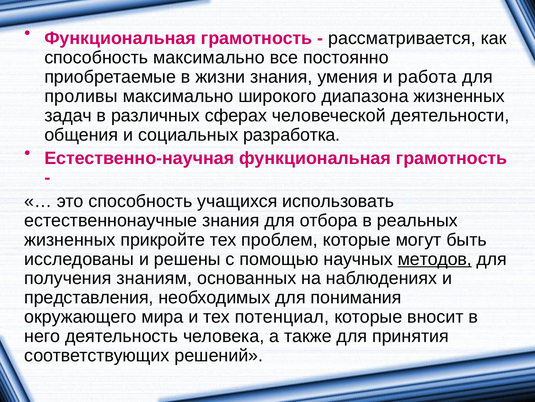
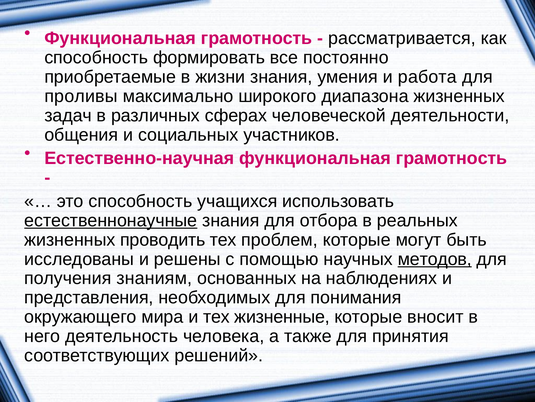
способность максимально: максимально -> формировать (209, 58)
разработка: разработка -> участников (292, 135)
естественнонаучные underline: none -> present (111, 220)
прикройте: прикройте -> проводить (163, 239)
потенциал: потенциал -> жизненные (282, 316)
